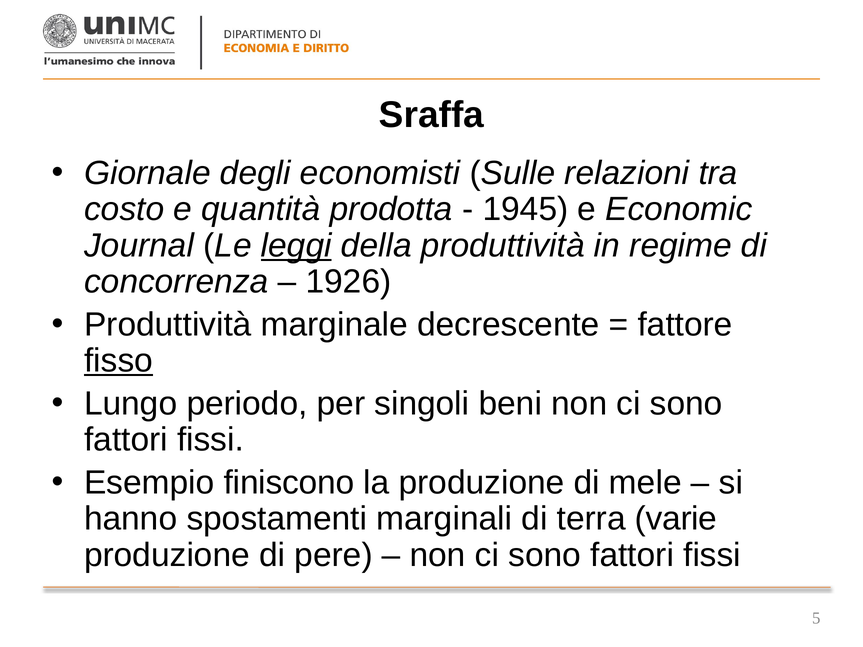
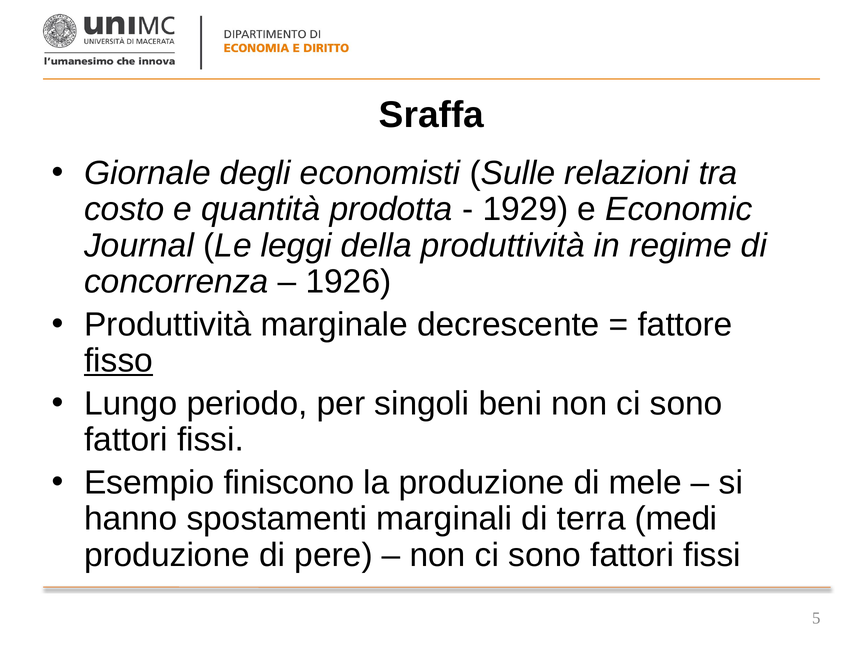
1945: 1945 -> 1929 (525, 209)
leggi underline: present -> none (296, 246)
varie: varie -> medi (676, 519)
